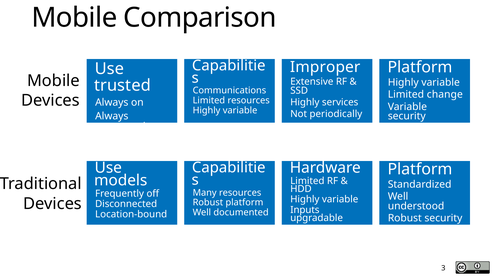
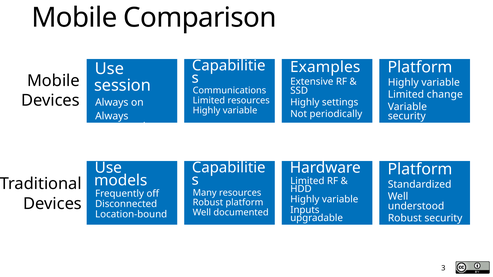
Improper: Improper -> Examples (325, 67)
trusted: trusted -> session (123, 86)
services: services -> settings (340, 102)
